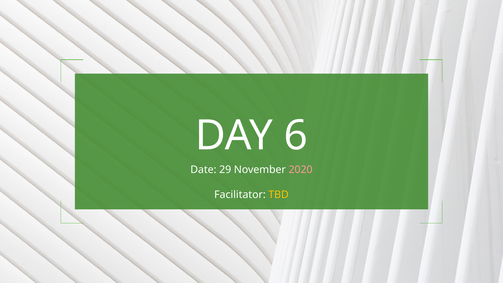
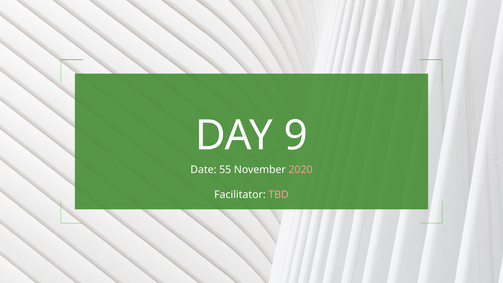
6: 6 -> 9 (296, 136)
29: 29 -> 55 (225, 170)
TBD colour: yellow -> pink (279, 195)
